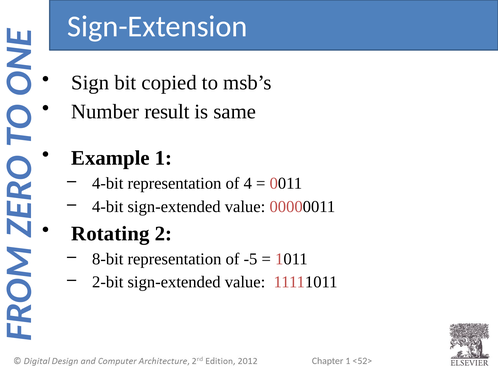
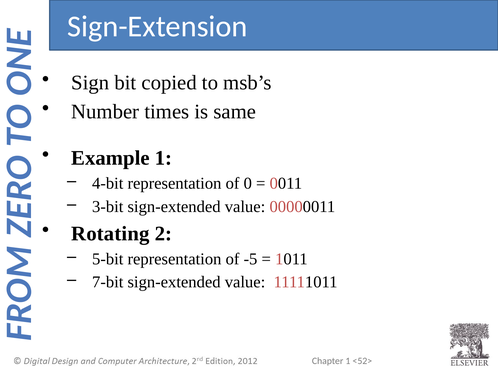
result: result -> times (167, 112)
4: 4 -> 0 (248, 184)
4-bit: 4-bit -> 3-bit (108, 207)
8-bit: 8-bit -> 5-bit (108, 259)
2-bit: 2-bit -> 7-bit (108, 282)
